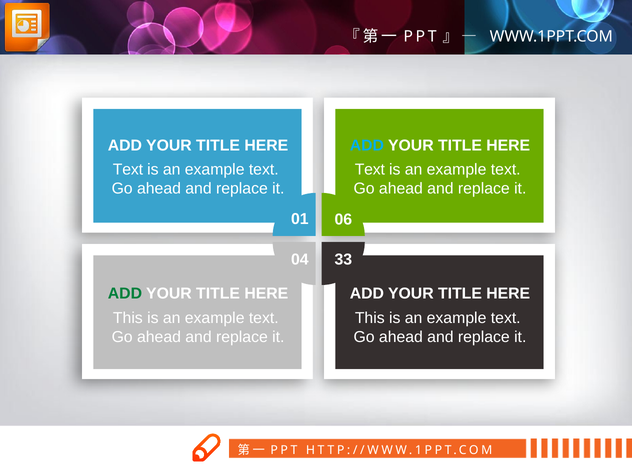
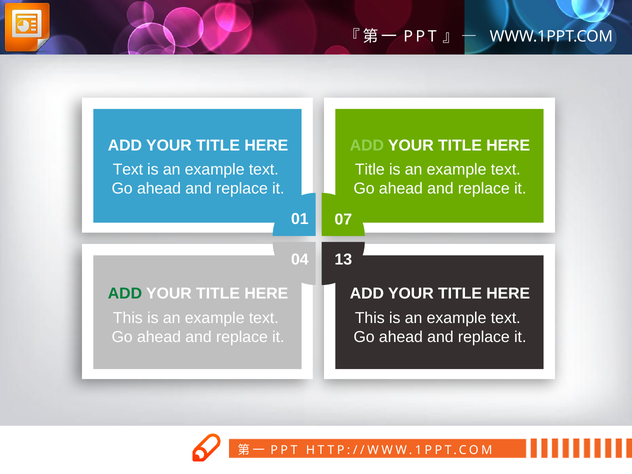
ADD colour: light blue -> light green (367, 146)
Text: Text -> Title (370, 170)
06: 06 -> 07 (343, 219)
33: 33 -> 13 (343, 259)
